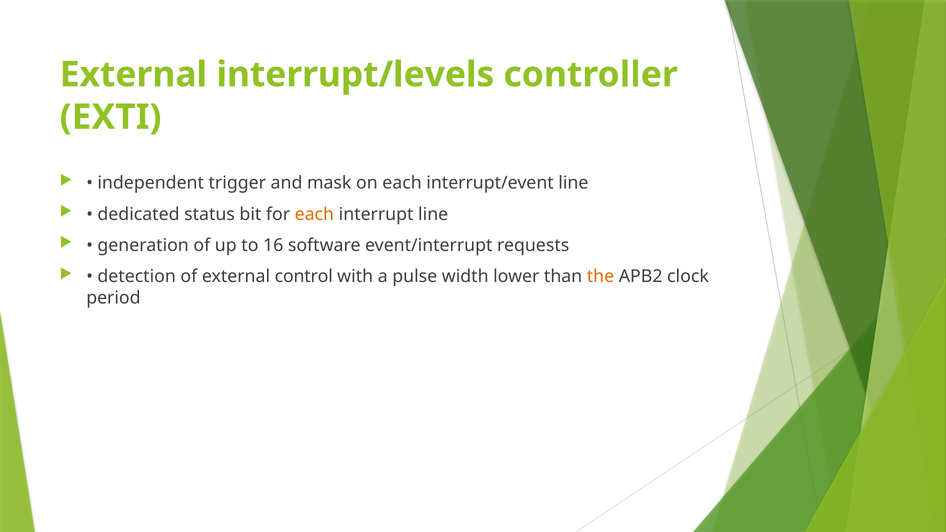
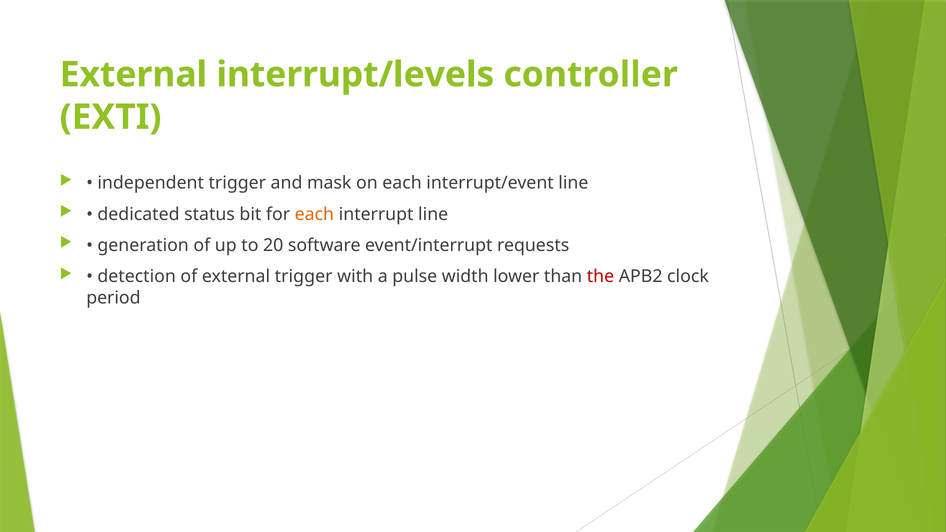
16: 16 -> 20 (273, 245)
external control: control -> trigger (304, 277)
the colour: orange -> red (601, 277)
